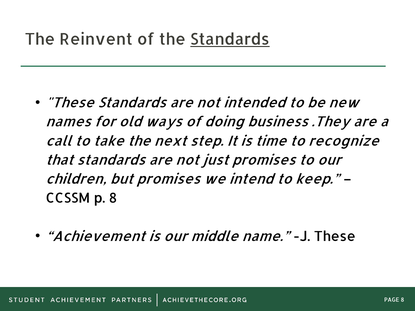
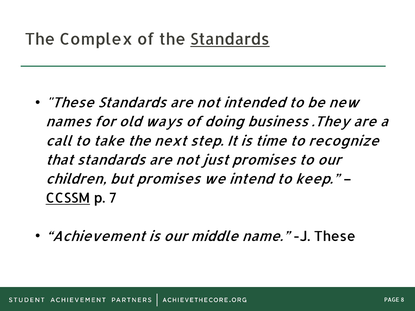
Reinvent: Reinvent -> Complex (96, 40)
CCSSM underline: none -> present (68, 198)
p 8: 8 -> 7 (113, 198)
